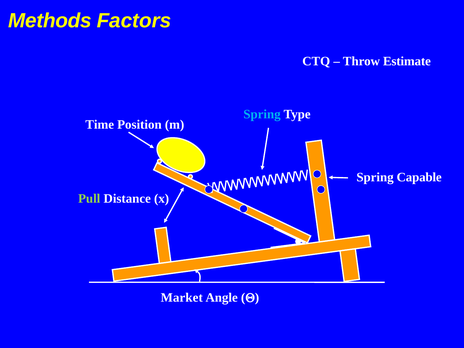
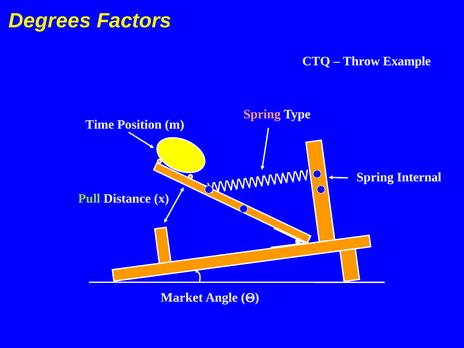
Methods: Methods -> Degrees (50, 21)
Estimate: Estimate -> Example (407, 61)
Spring colour: light blue -> pink (262, 114)
Capable: Capable -> Internal (419, 177)
